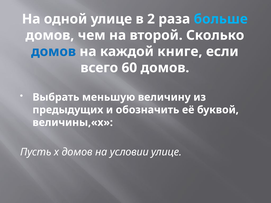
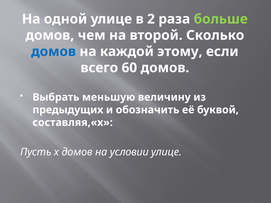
больше colour: light blue -> light green (221, 19)
книге: книге -> этому (180, 52)
величины,«х: величины,«х -> составляя,«х (73, 123)
